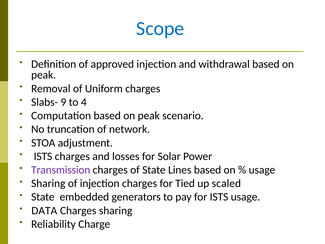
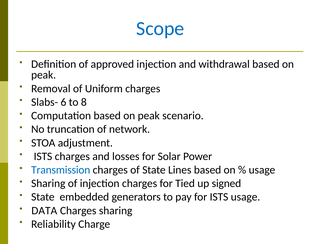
9: 9 -> 6 (63, 102)
4: 4 -> 8 (84, 102)
Transmission colour: purple -> blue (61, 170)
scaled: scaled -> signed (226, 183)
